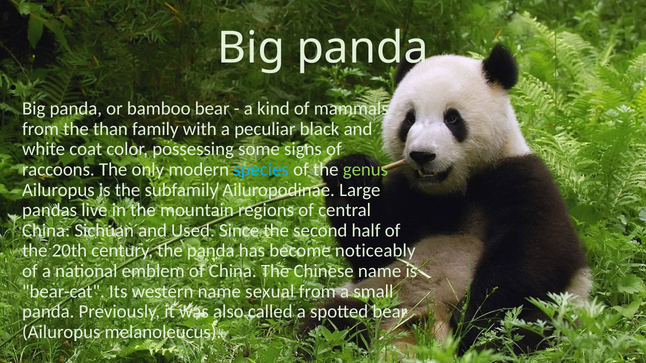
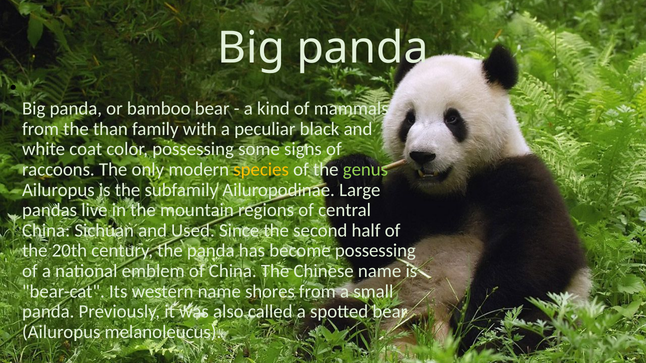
species colour: light blue -> yellow (261, 170)
become noticeably: noticeably -> possessing (375, 251)
sexual: sexual -> shores (270, 292)
